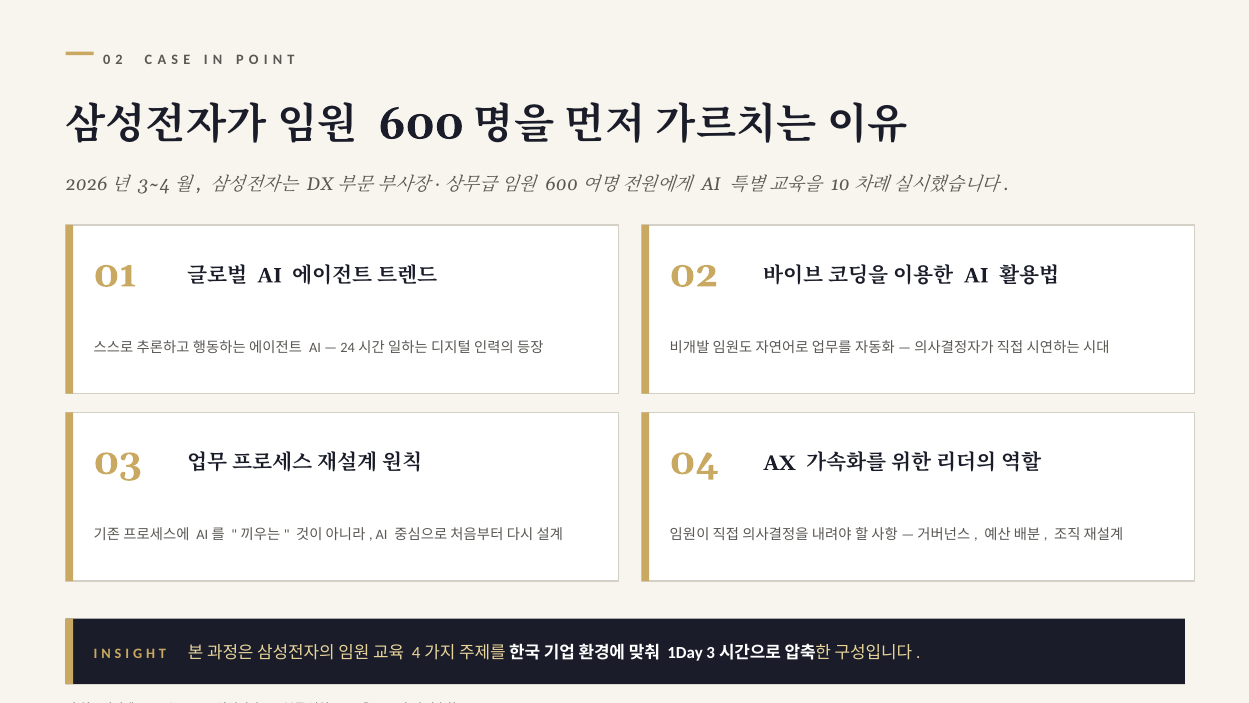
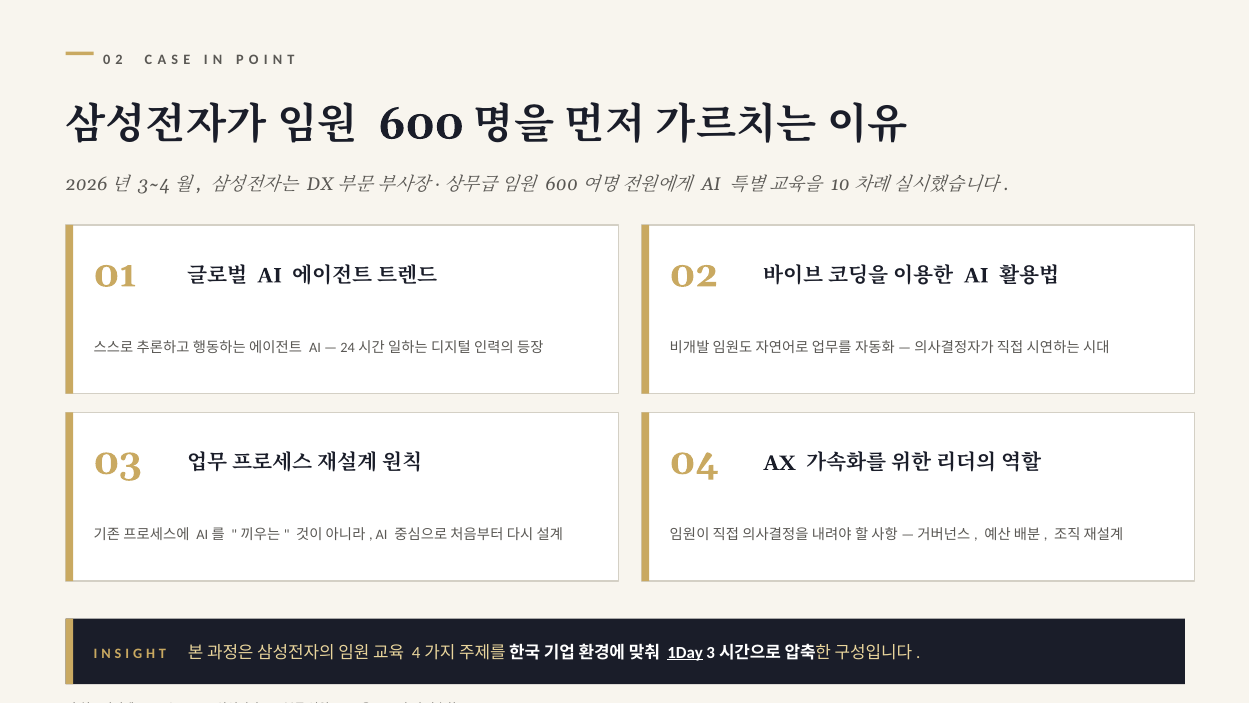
1Day underline: none -> present (685, 652)
